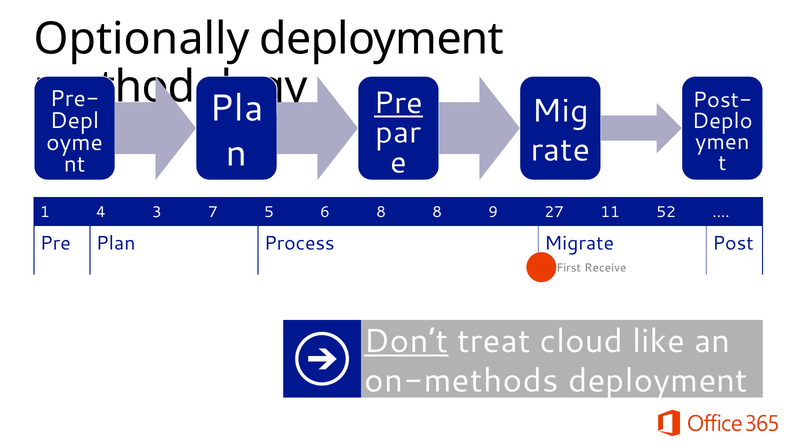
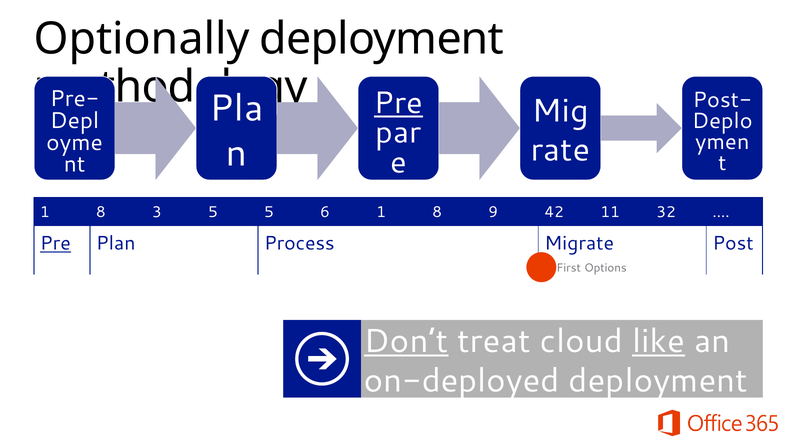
4: 4 -> 8 (101, 212)
3 7: 7 -> 5 (213, 212)
6 8: 8 -> 1 (381, 212)
27: 27 -> 42 (554, 212)
52: 52 -> 32 (666, 212)
Pre underline: none -> present (55, 244)
Receive: Receive -> Options (605, 268)
like underline: none -> present (659, 341)
on-methods: on-methods -> on-deployed (462, 381)
